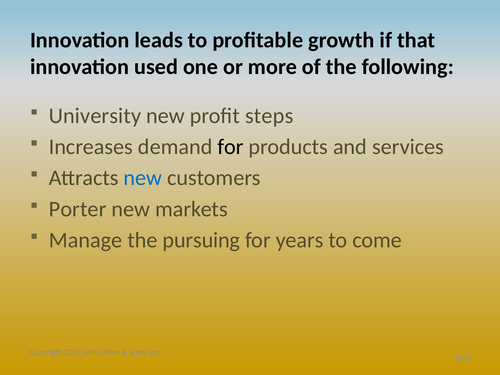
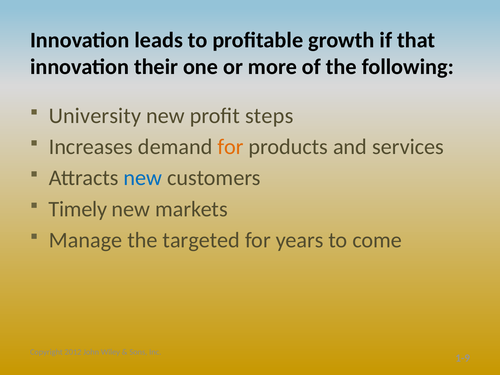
used: used -> their (156, 67)
for colour: black -> orange (231, 147)
Porter: Porter -> Timely (78, 209)
pursuing: pursuing -> targeted (201, 240)
